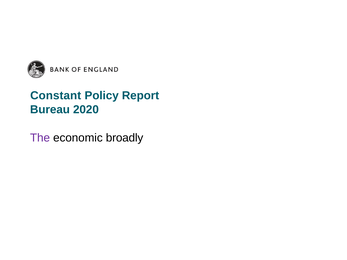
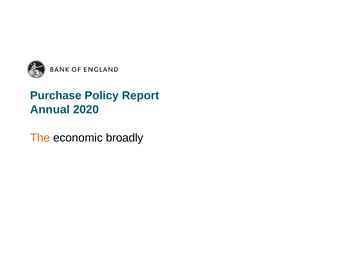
Constant: Constant -> Purchase (56, 96)
Bureau: Bureau -> Annual (50, 110)
The colour: purple -> orange (40, 138)
